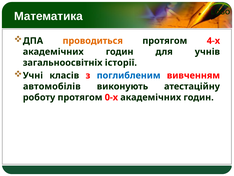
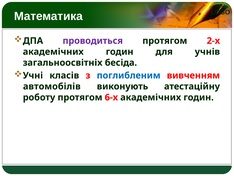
проводиться colour: orange -> purple (93, 41)
4-х: 4-х -> 2-х (213, 41)
історії: історії -> бесіда (121, 63)
0-х: 0-х -> 6-х (111, 97)
